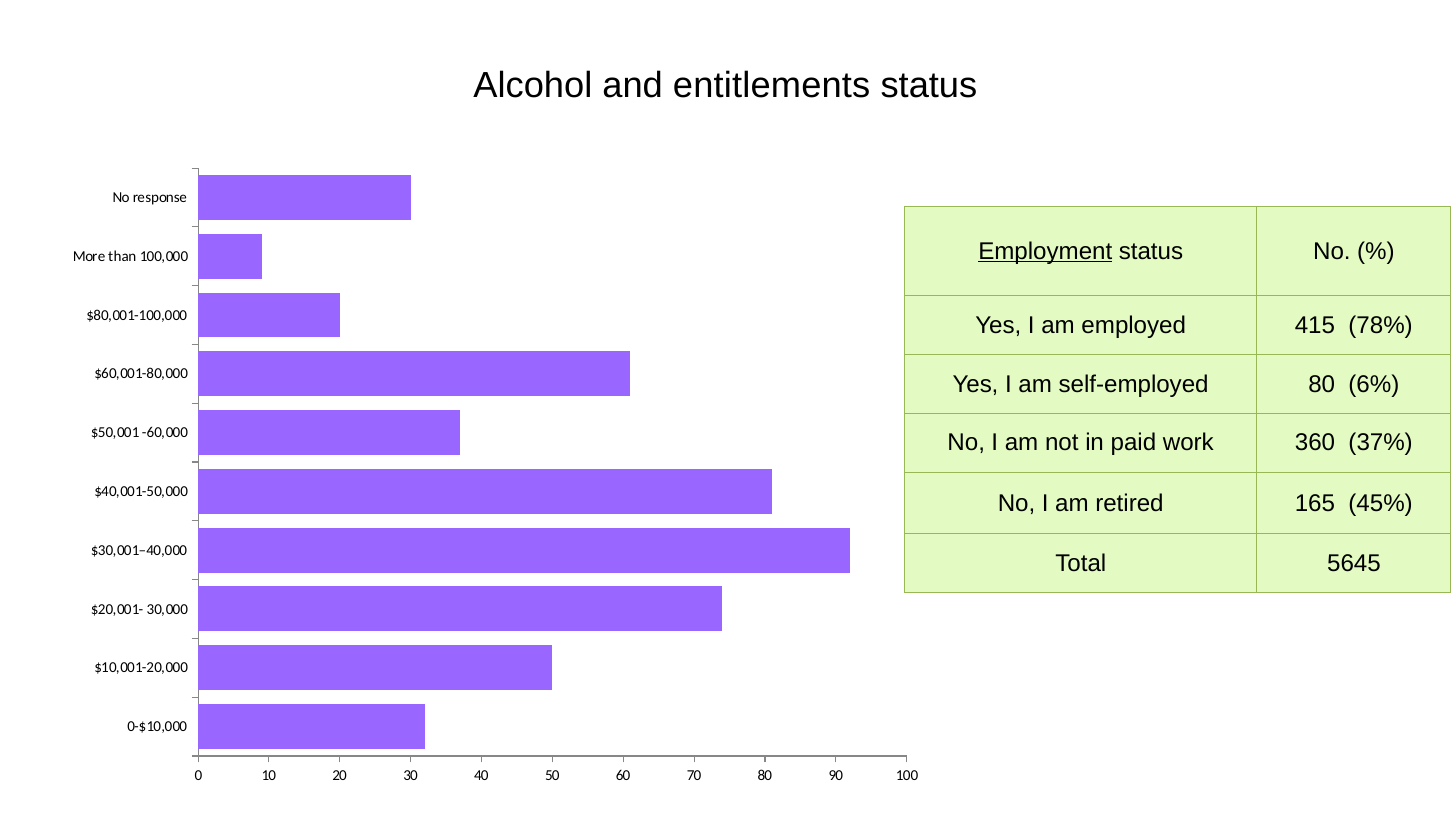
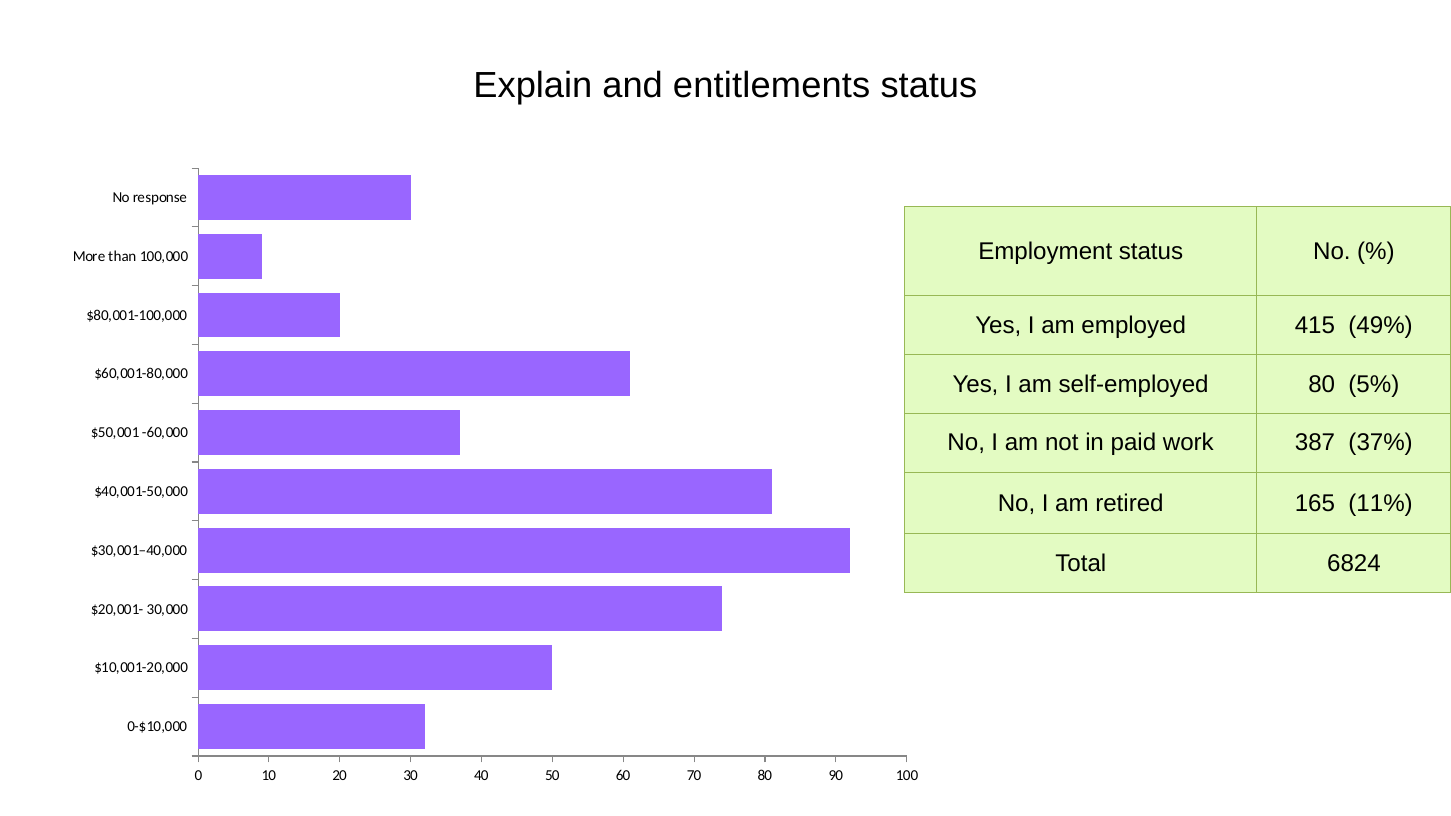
Alcohol: Alcohol -> Explain (533, 86)
Employment underline: present -> none (1045, 251)
78%: 78% -> 49% (1381, 325)
6%: 6% -> 5% (1374, 384)
360: 360 -> 387 (1315, 443)
45%: 45% -> 11% (1381, 503)
5645: 5645 -> 6824 (1354, 563)
